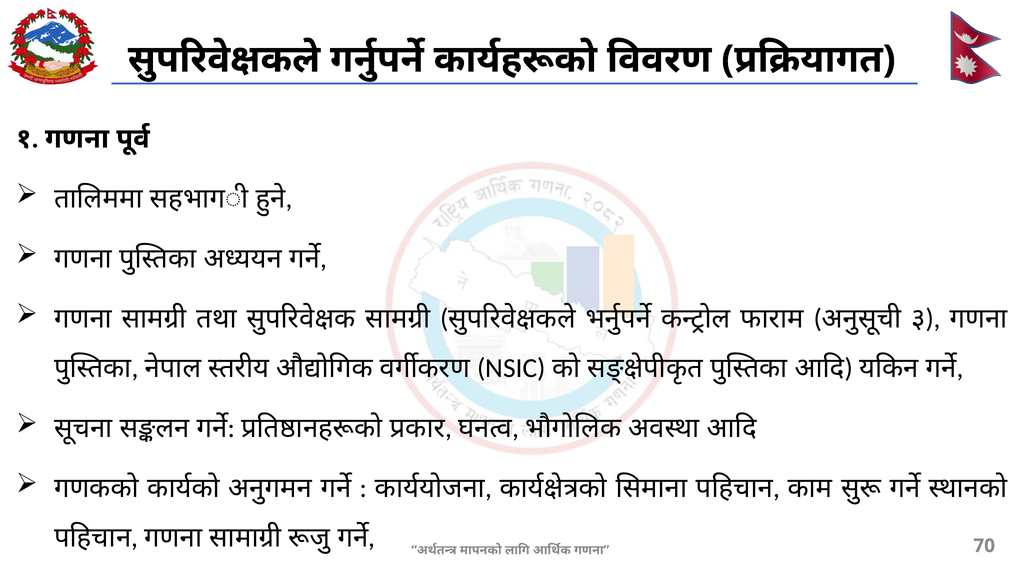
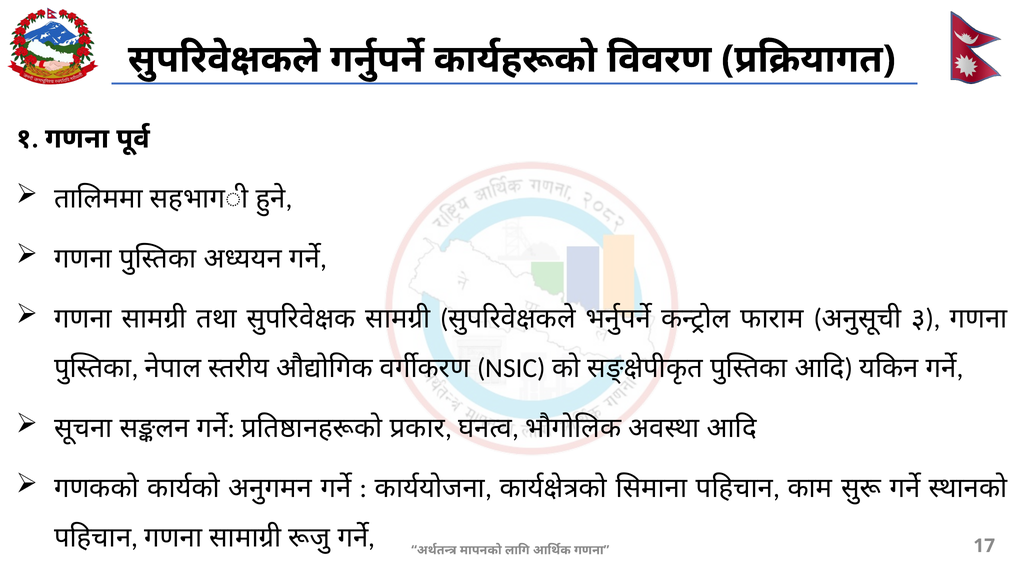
70: 70 -> 17 (984, 546)
